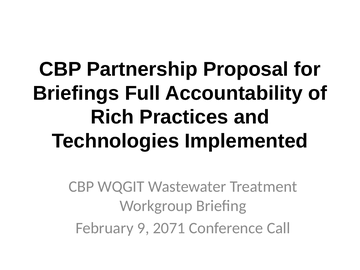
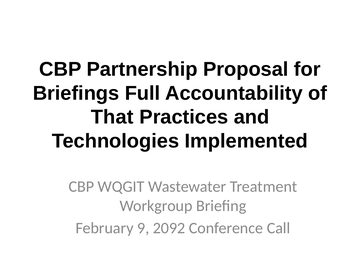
Rich: Rich -> That (112, 117)
2071: 2071 -> 2092 (169, 228)
